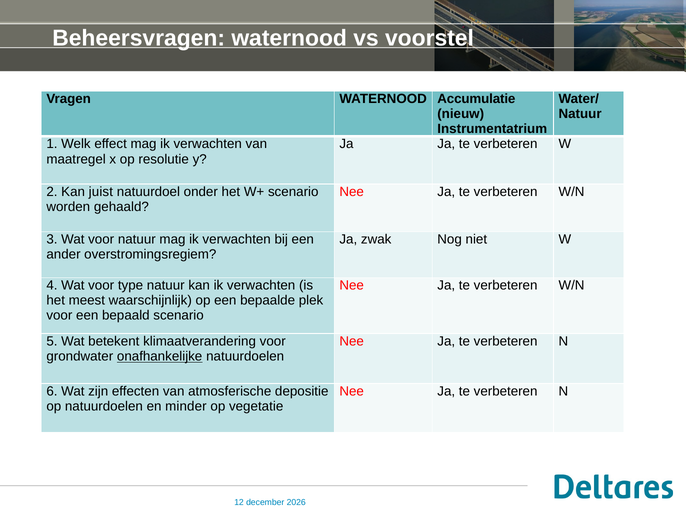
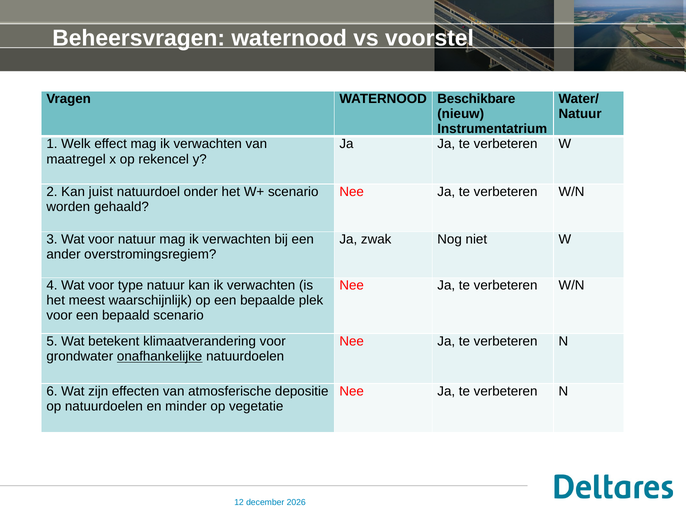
Accumulatie: Accumulatie -> Beschikbare (476, 99)
resolutie: resolutie -> rekencel (164, 159)
